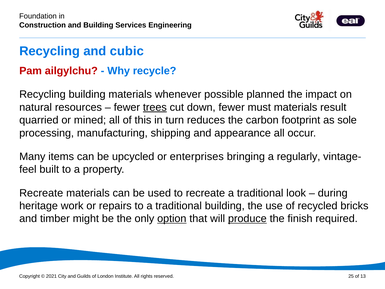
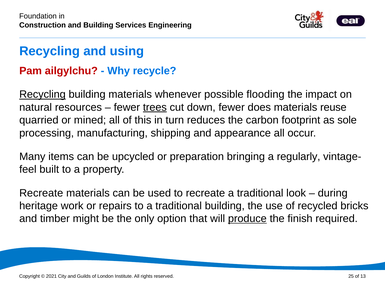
cubic: cubic -> using (127, 51)
Recycling underline: none -> present (42, 94)
planned: planned -> flooding (265, 94)
must: must -> does (259, 107)
result: result -> reuse (333, 107)
enterprises: enterprises -> preparation (197, 156)
option underline: present -> none (172, 218)
